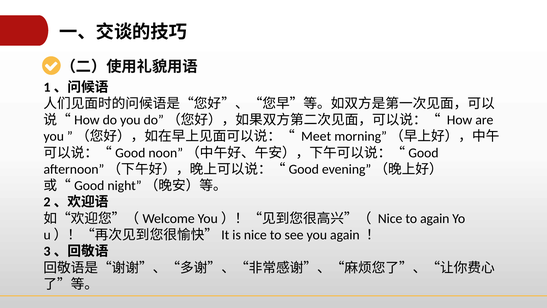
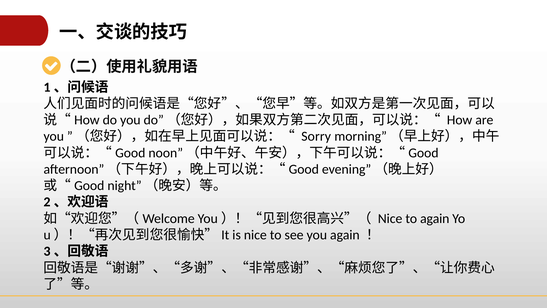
Meet: Meet -> Sorry (316, 136)
